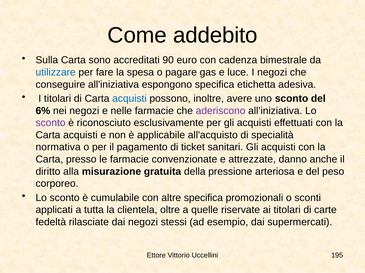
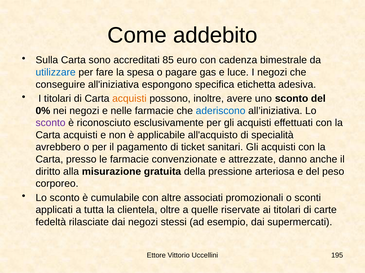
90: 90 -> 85 (168, 60)
acquisti colour: blue -> orange (129, 99)
6%: 6% -> 0% (43, 111)
aderiscono colour: purple -> blue (221, 111)
normativa: normativa -> avrebbero (58, 148)
altre specifica: specifica -> associati (203, 198)
